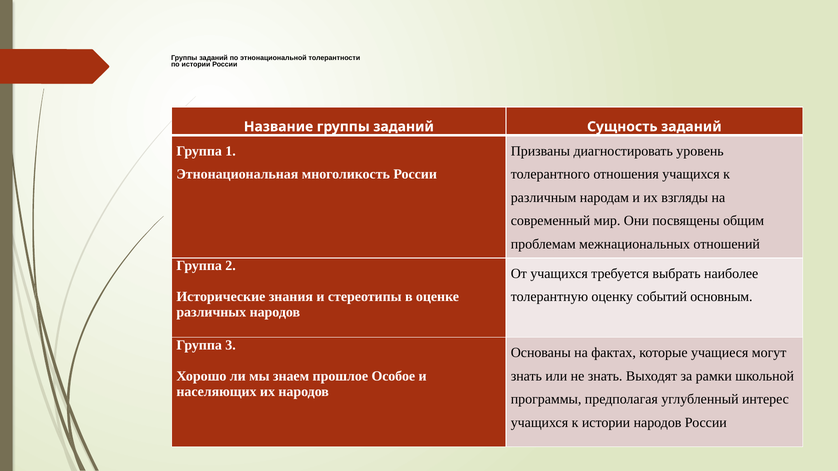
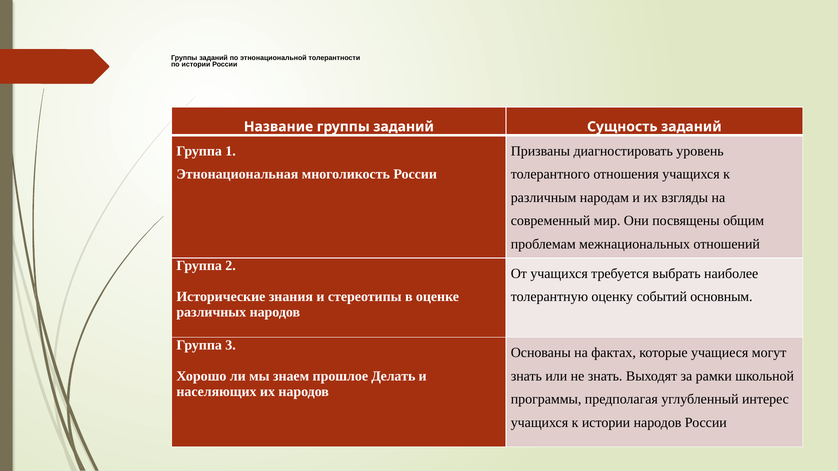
Особое: Особое -> Делать (393, 376)
